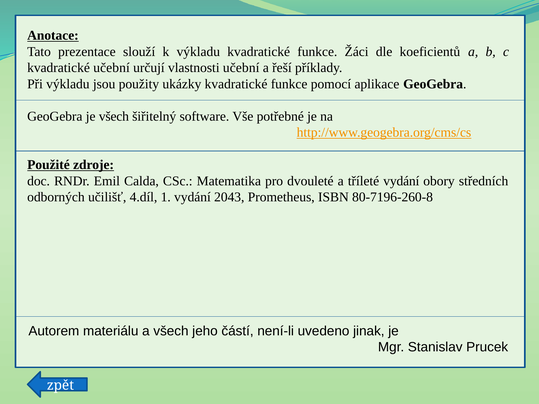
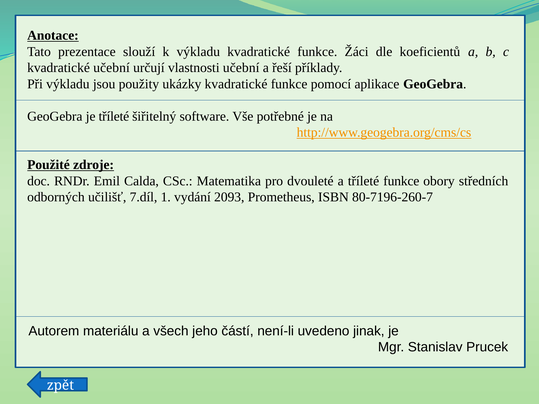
je všech: všech -> tříleté (114, 116)
tříleté vydání: vydání -> funkce (401, 181)
4.díl: 4.díl -> 7.díl (144, 197)
2043: 2043 -> 2093 (229, 197)
80-7196-260-8: 80-7196-260-8 -> 80-7196-260-7 (393, 197)
